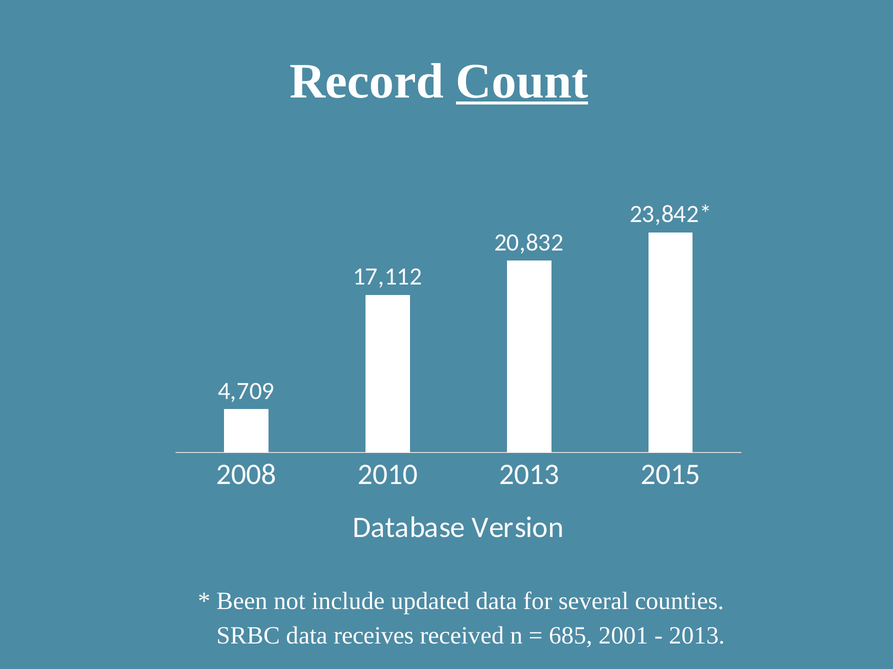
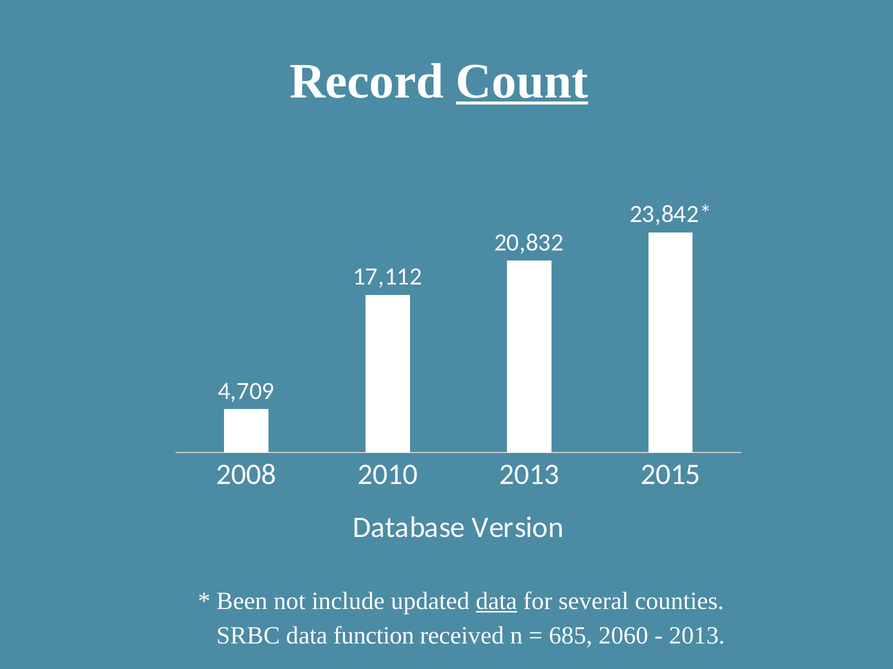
data underline: none -> present (496, 602)
receives: receives -> function (374, 636)
2001: 2001 -> 2060 (623, 636)
